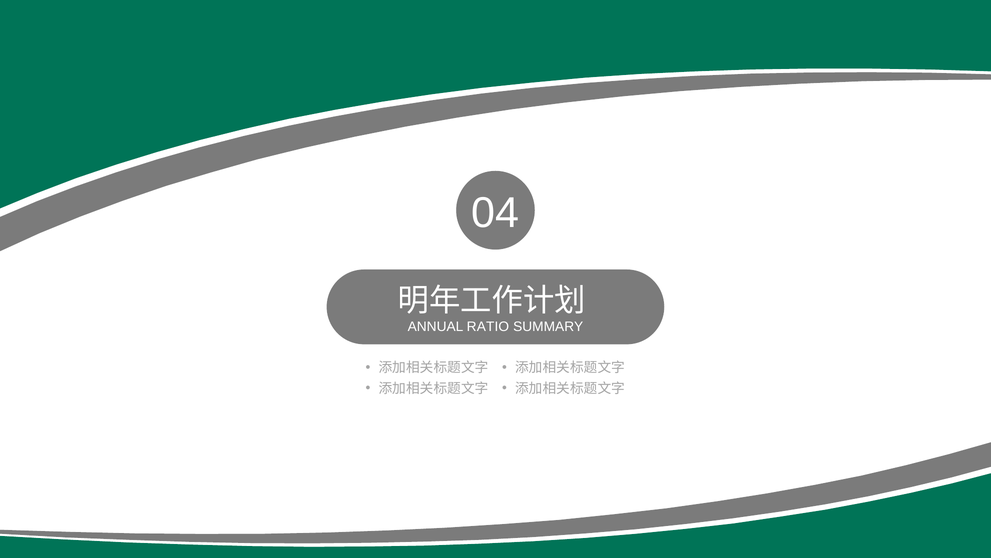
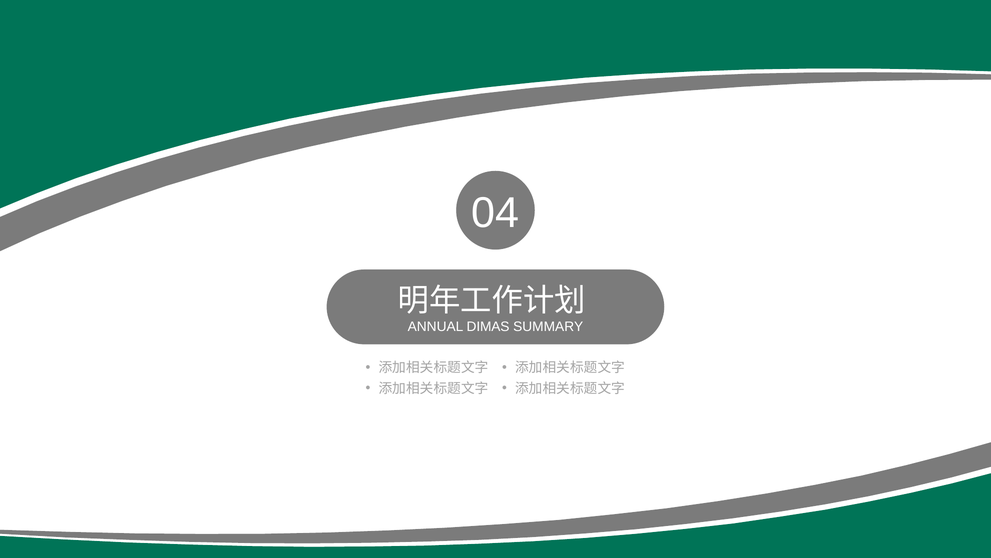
RATIO: RATIO -> DIMAS (488, 326)
